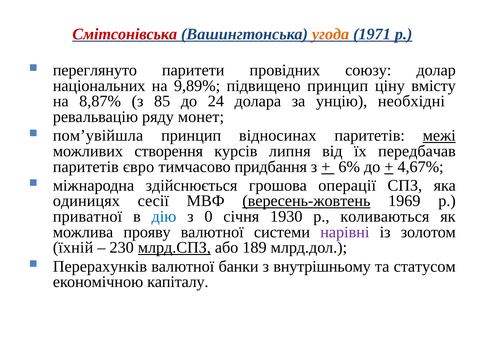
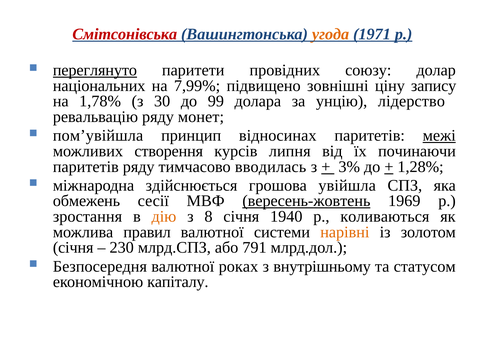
переглянуто underline: none -> present (95, 70)
9,89%: 9,89% -> 7,99% (197, 86)
підвищено принцип: принцип -> зовнішні (338, 86)
вмісту: вмісту -> запису (434, 86)
8,87%: 8,87% -> 1,78% (100, 101)
85: 85 -> 30 (162, 101)
24: 24 -> 99 (216, 101)
необхідні: необхідні -> лідерство (411, 101)
передбачав: передбачав -> починаючи (417, 151)
паритетів євро: євро -> ряду (139, 167)
придбання: придбання -> вводилась (271, 167)
6%: 6% -> 3% (349, 167)
4,67%: 4,67% -> 1,28% (421, 167)
операції: операції -> увійшла (347, 185)
одиницях: одиницях -> обмежень (86, 201)
приватної: приватної -> зростання (87, 216)
дію colour: blue -> orange (164, 216)
0: 0 -> 8 (208, 216)
1930: 1930 -> 1940 (286, 216)
прояву: прояву -> правил (147, 232)
нарівні colour: purple -> orange (345, 232)
їхній: їхній -> січня (73, 247)
млрд.СПЗ underline: present -> none (174, 247)
189: 189 -> 791 (254, 247)
Перерахунків: Перерахунків -> Безпосередня (100, 266)
банки: банки -> роках (238, 266)
